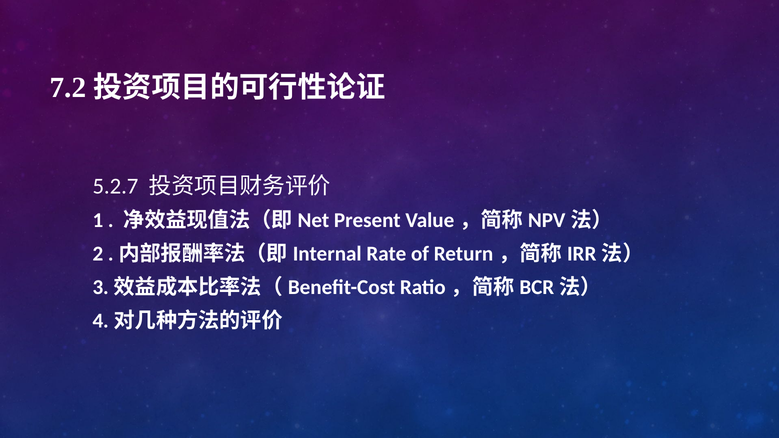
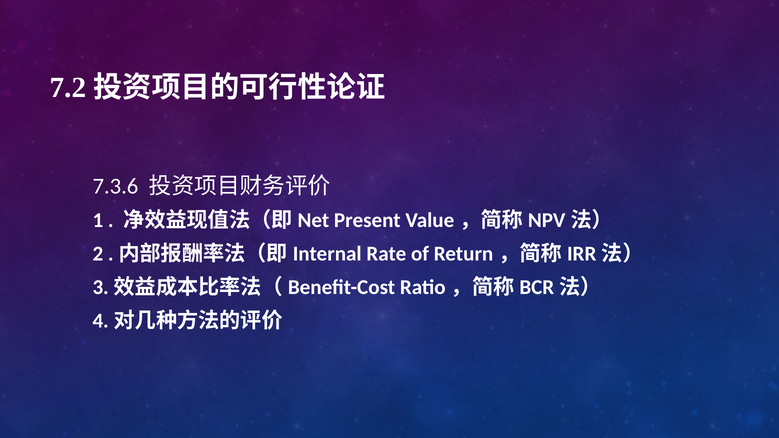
5.2.7: 5.2.7 -> 7.3.6 (115, 186)
